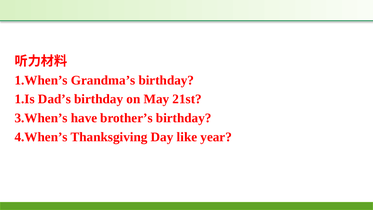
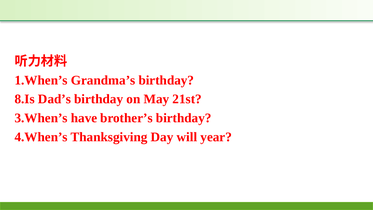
1.Is: 1.Is -> 8.Is (25, 99)
like: like -> will (187, 137)
